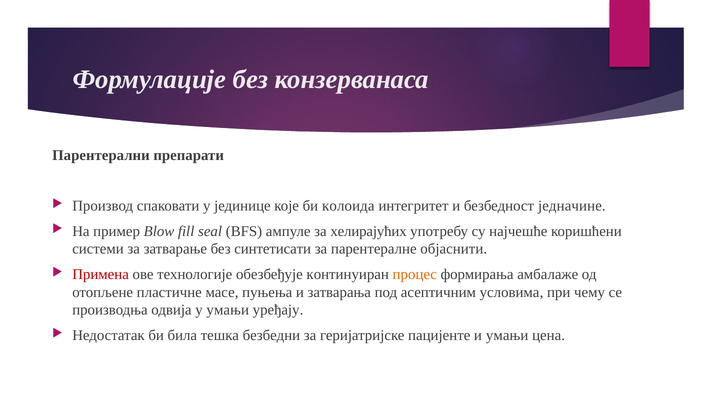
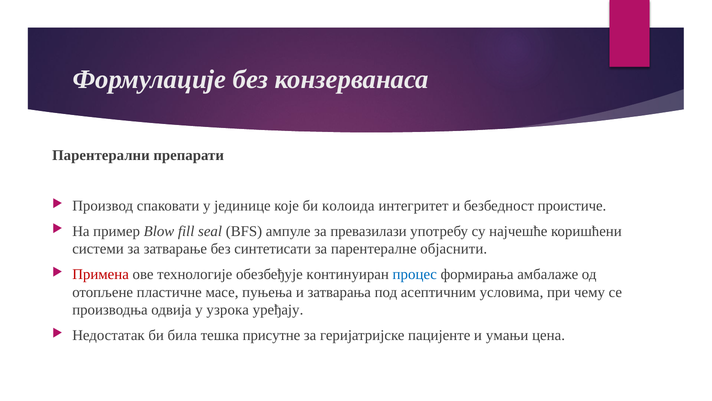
једначине: једначине -> проистиче (572, 206)
хелирајућих: хелирајућих -> превазилази (369, 231)
процес colour: orange -> blue (415, 274)
у умањи: умањи -> узрока (228, 310)
безбедни: безбедни -> присутне (271, 335)
